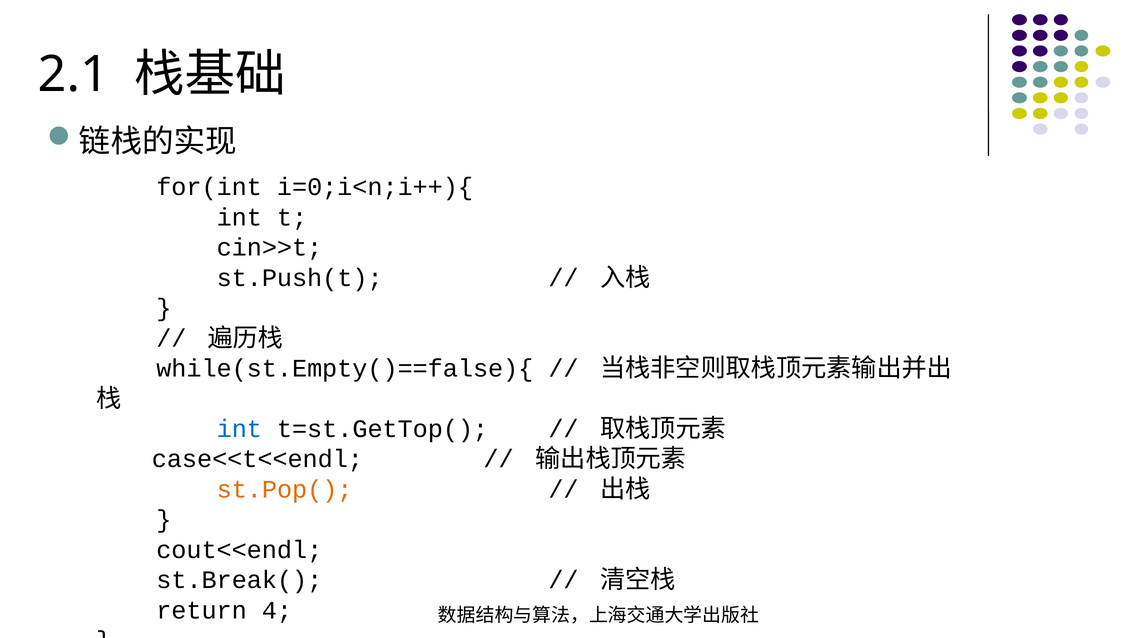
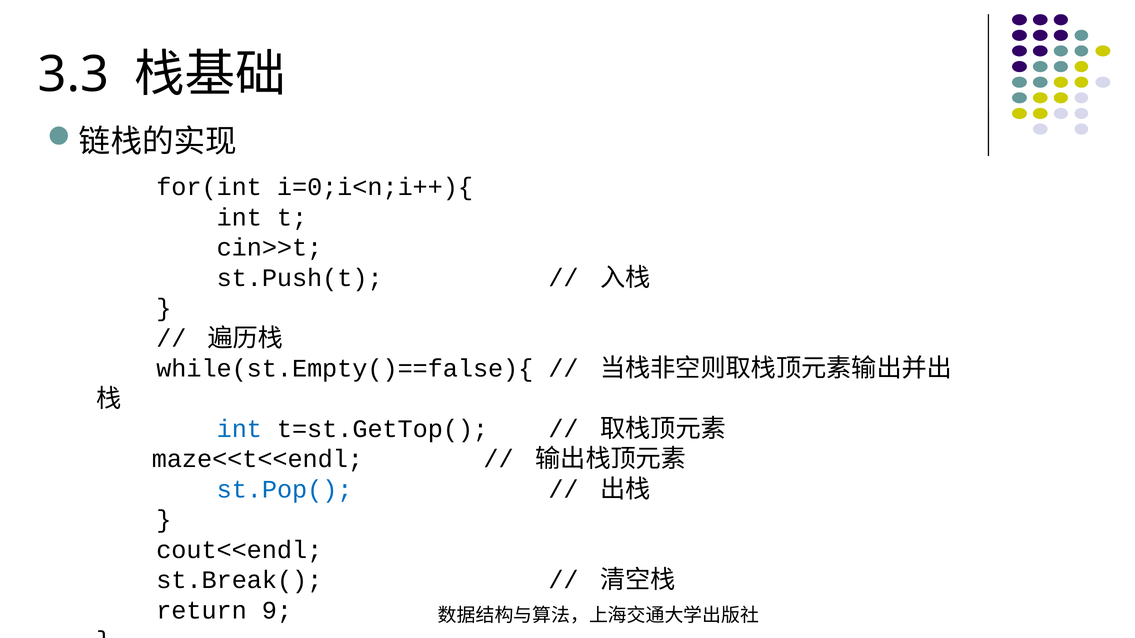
2.1: 2.1 -> 3.3 (73, 75)
case<<t<<endl: case<<t<<endl -> maze<<t<<endl (257, 459)
st.Pop( colour: orange -> blue (285, 490)
4: 4 -> 9 (277, 611)
